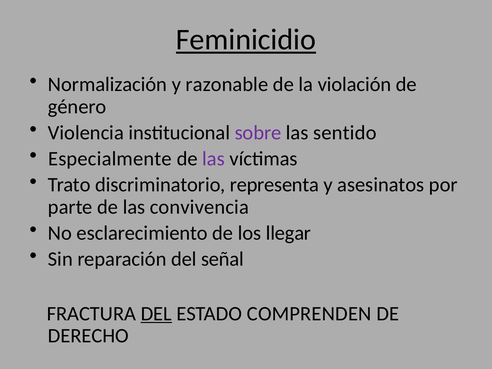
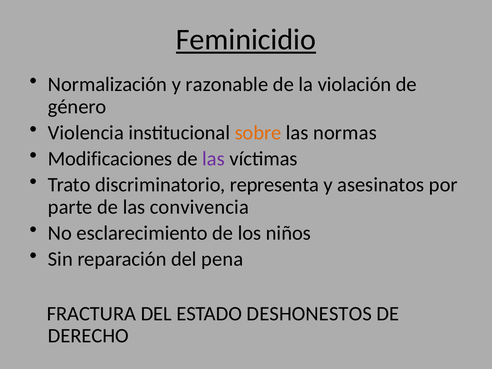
sobre colour: purple -> orange (258, 133)
sentido: sentido -> normas (345, 133)
Especialmente: Especialmente -> Modificaciones (110, 159)
llegar: llegar -> niños (288, 233)
señal: señal -> pena (222, 259)
DEL underline: present -> none (156, 314)
COMPRENDEN: COMPRENDEN -> DESHONESTOS (309, 314)
